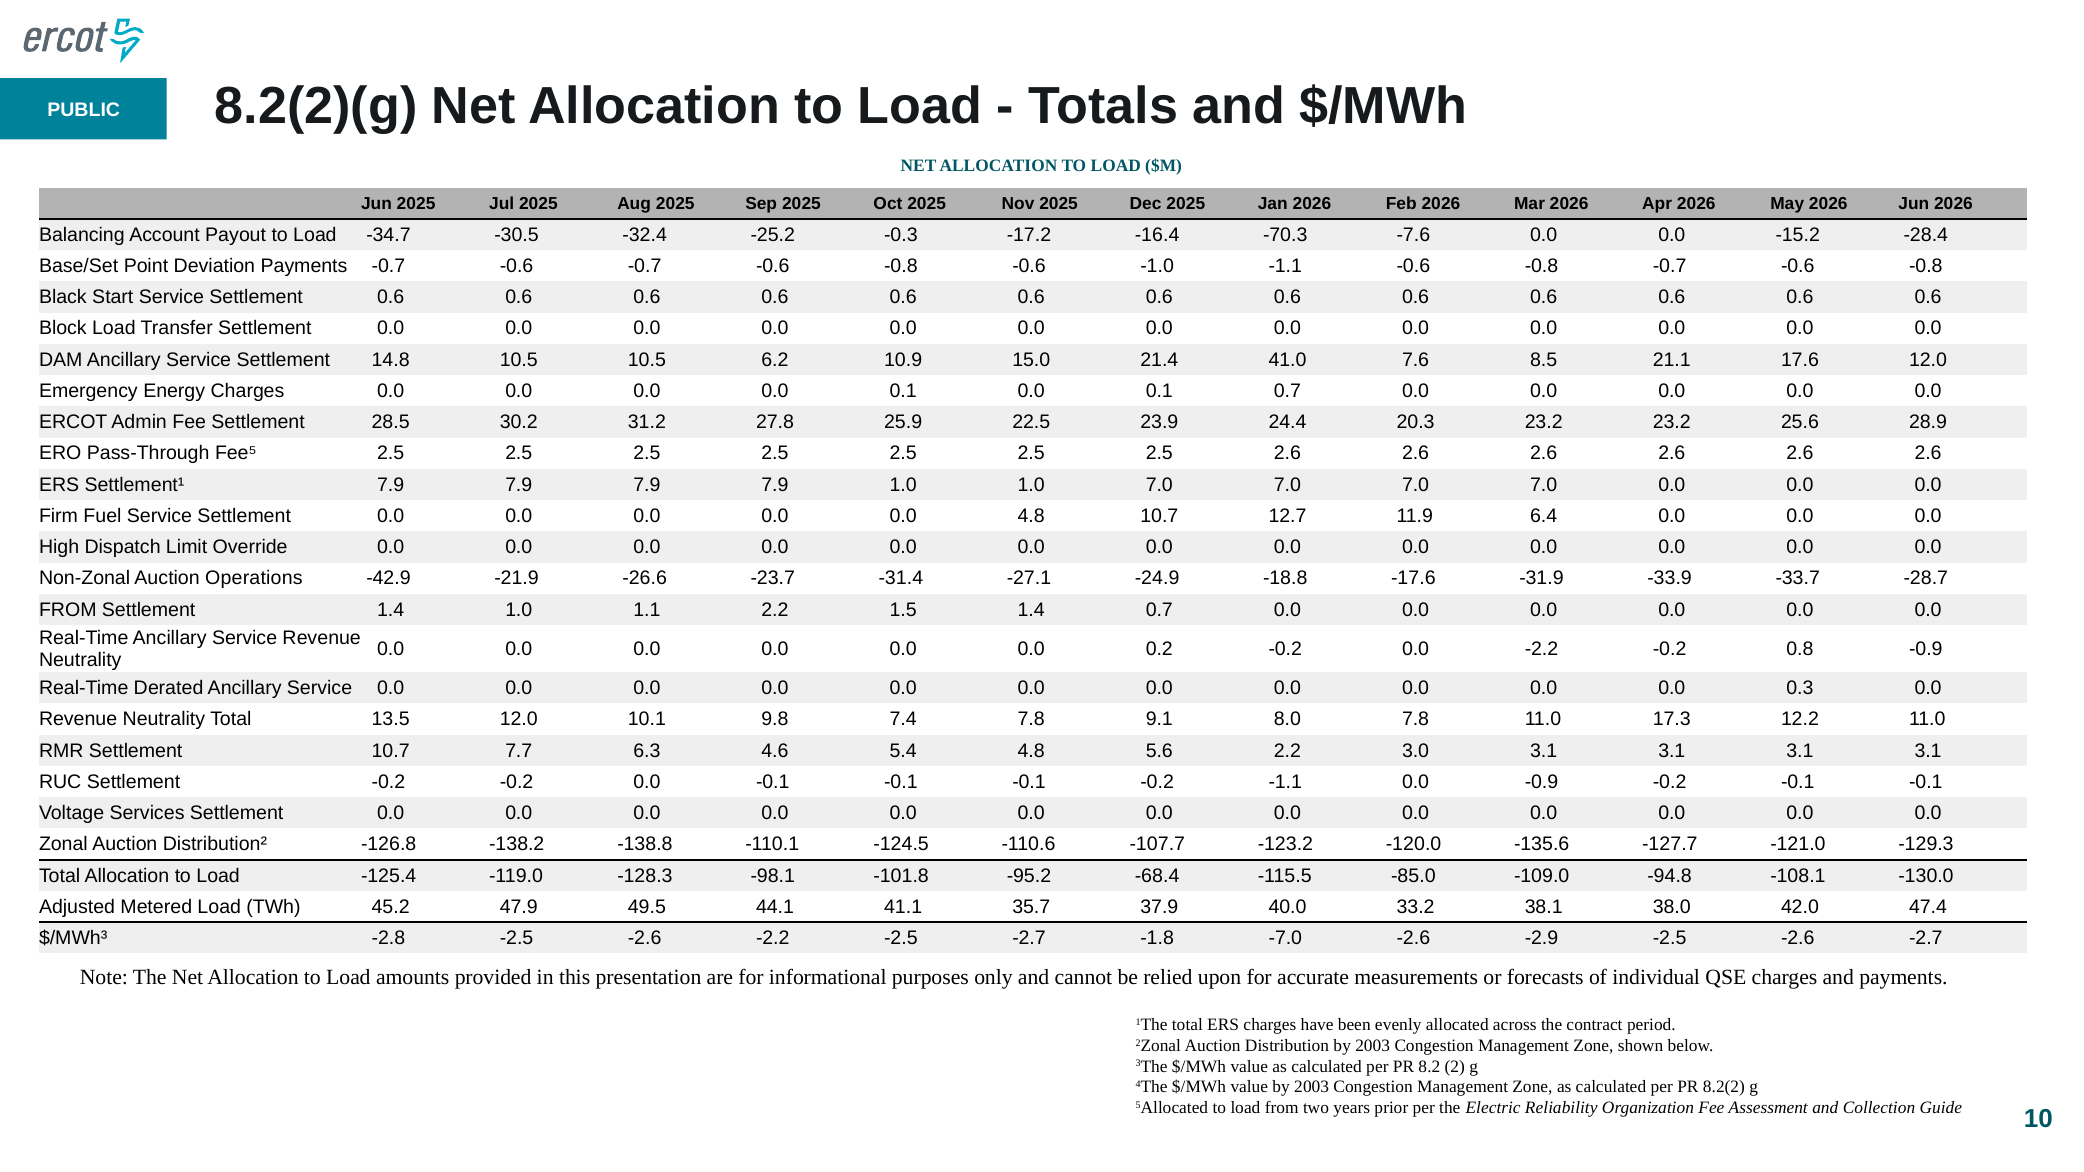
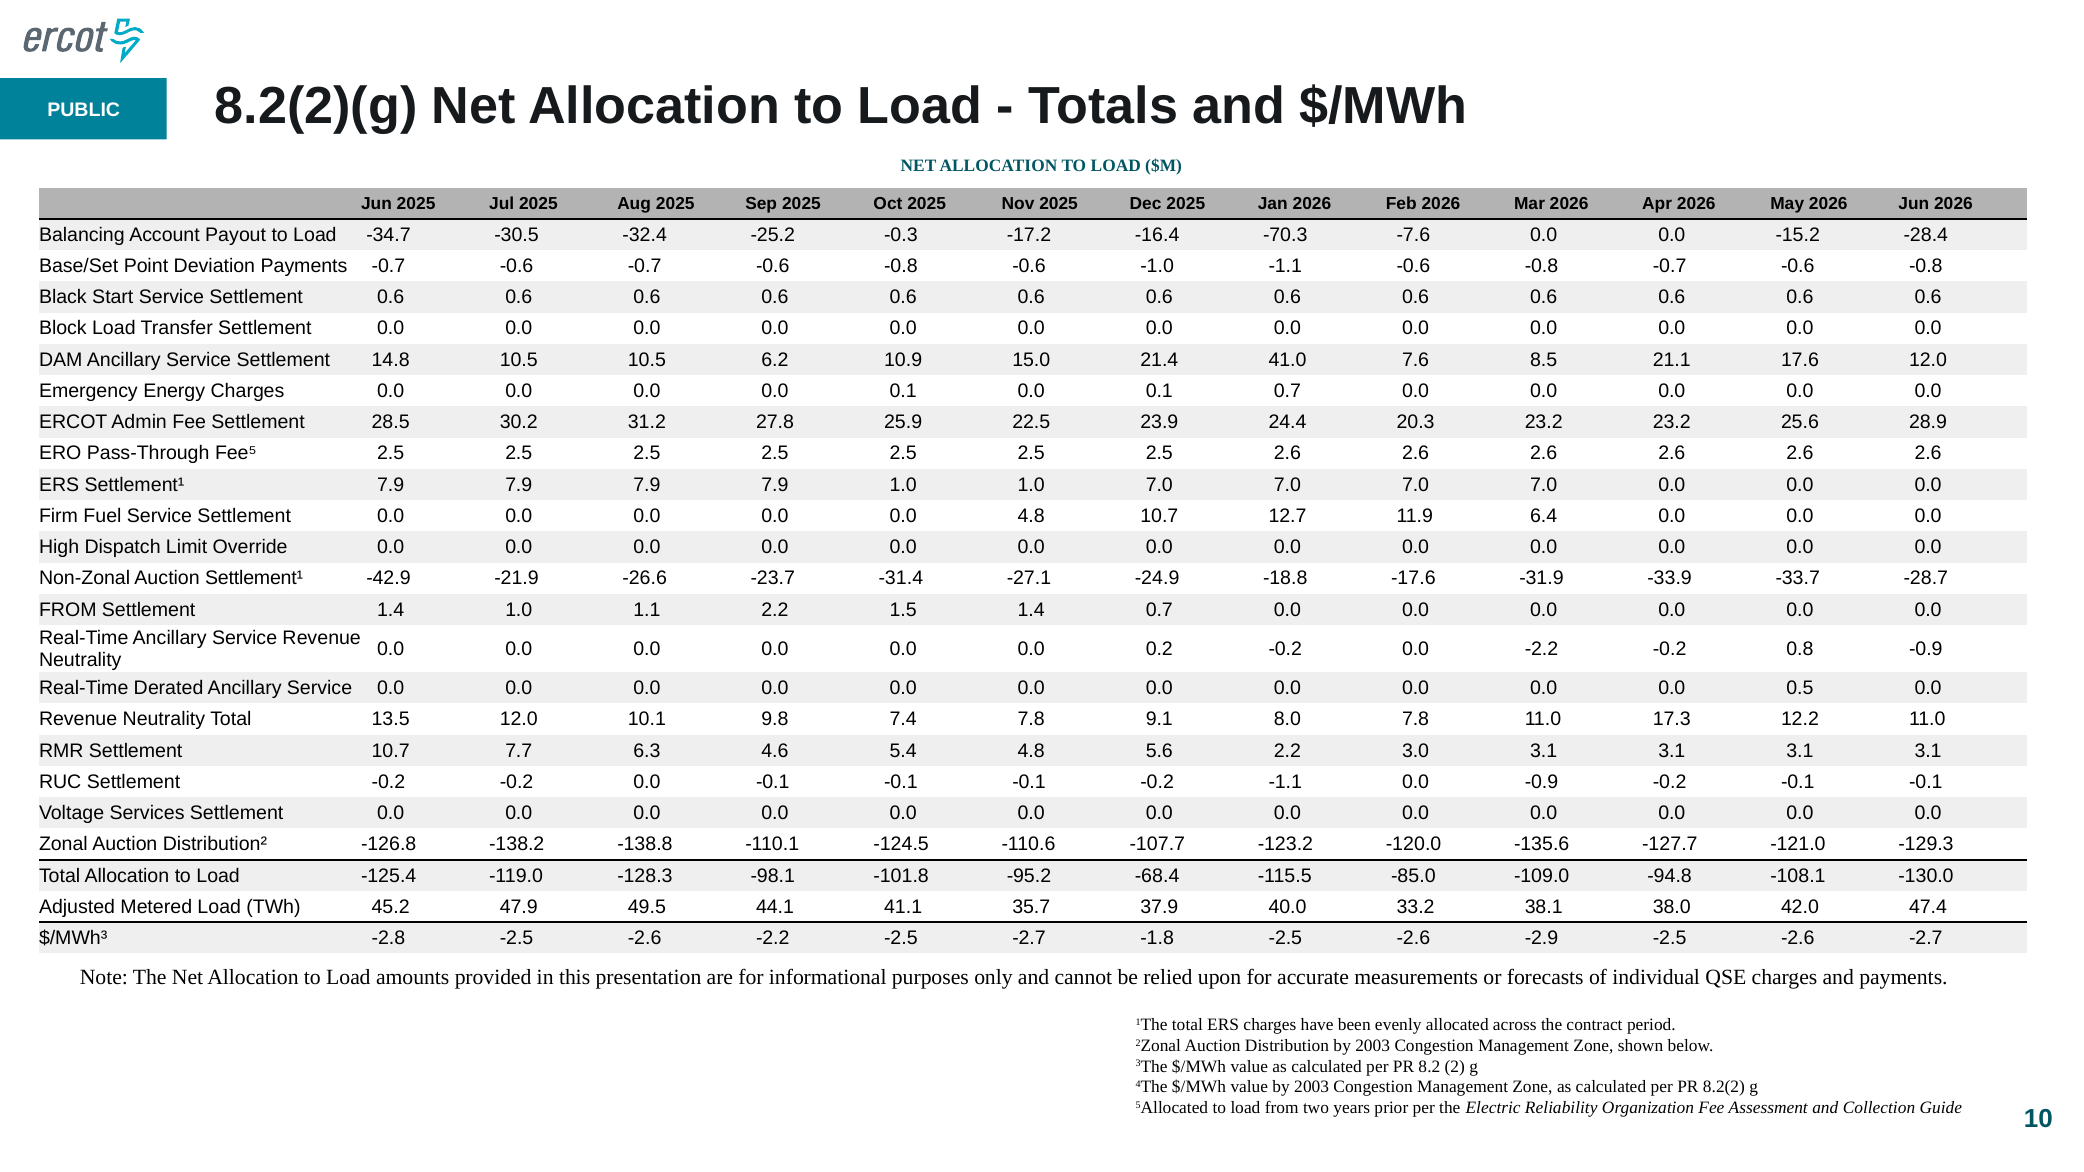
Auction Operations: Operations -> Settlement¹ (254, 579)
0.3: 0.3 -> 0.5 (1800, 688)
-1.8 -7.0: -7.0 -> -2.5 (1285, 938)
